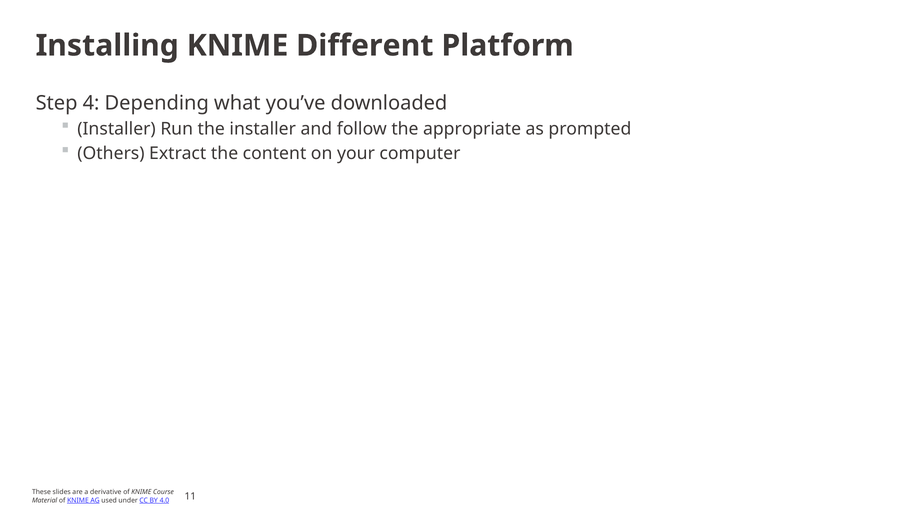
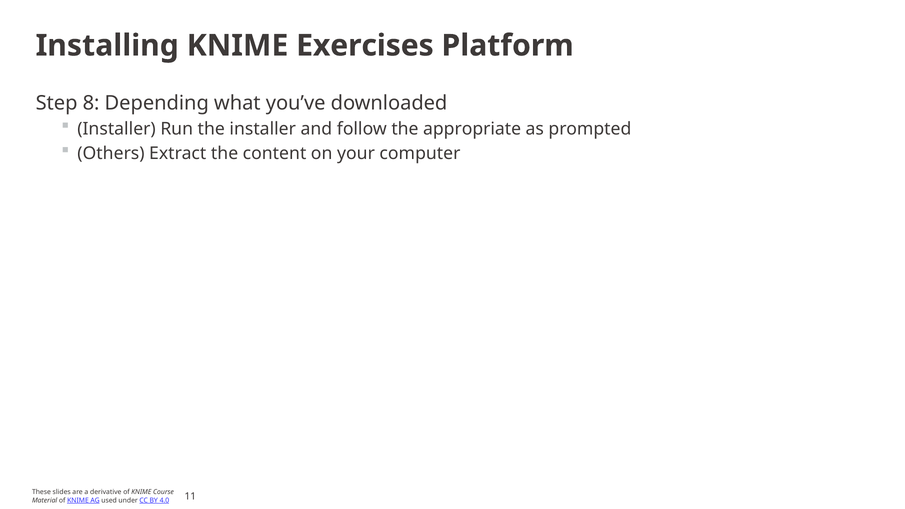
Different: Different -> Exercises (365, 46)
4: 4 -> 8 (91, 103)
